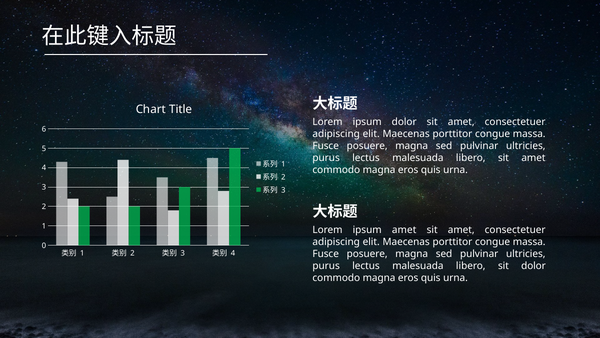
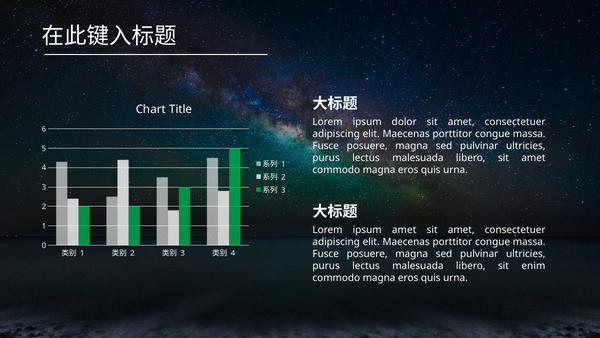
sit dolor: dolor -> enim (533, 266)
